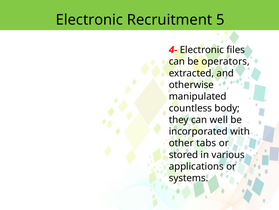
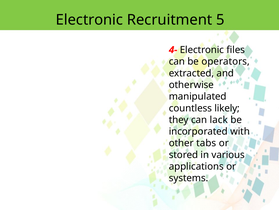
body: body -> likely (227, 108)
well: well -> lack (219, 119)
